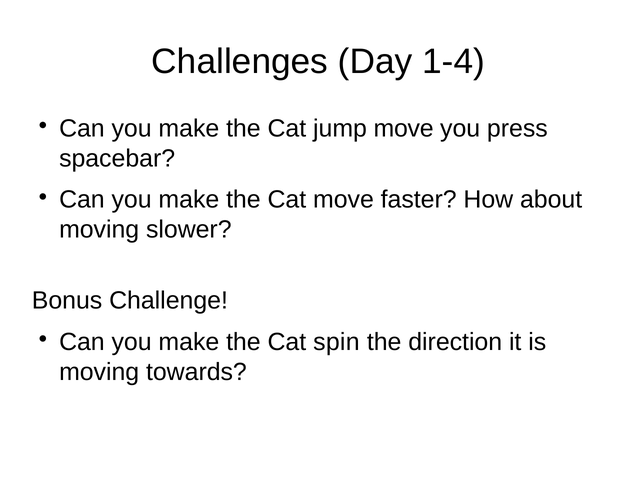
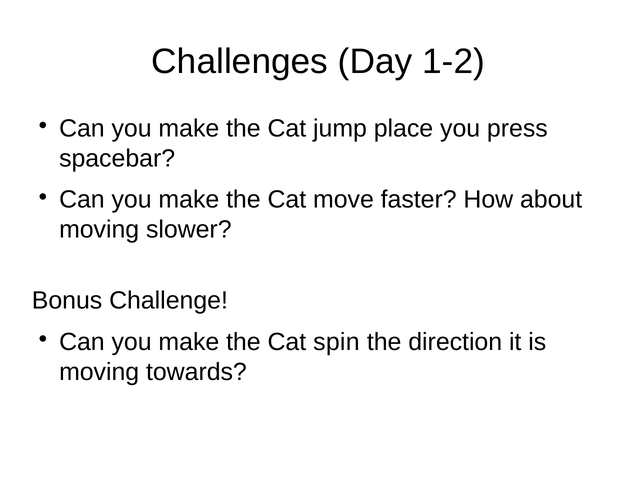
1-4: 1-4 -> 1-2 (454, 61)
jump move: move -> place (403, 128)
